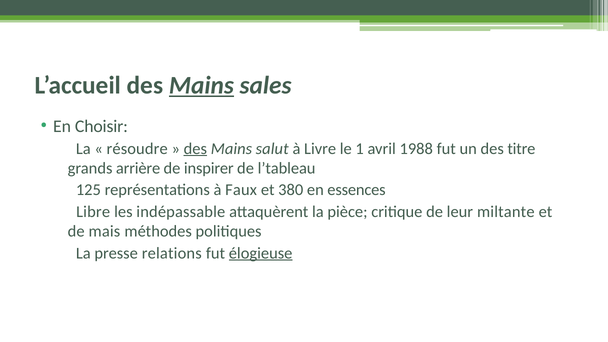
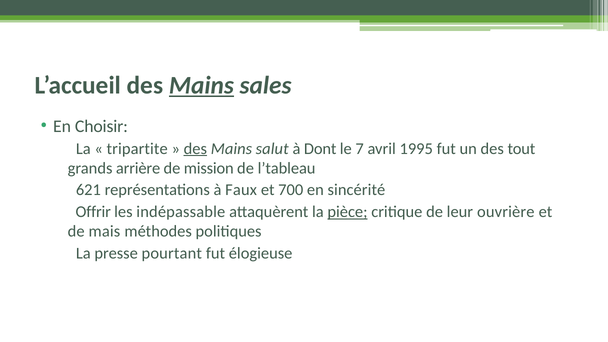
résoudre: résoudre -> tripartite (137, 149)
Livre: Livre -> Dont (320, 149)
1: 1 -> 7 (360, 149)
1988: 1988 -> 1995 (416, 149)
titre: titre -> tout (521, 149)
inspirer: inspirer -> mission (209, 168)
125: 125 -> 621 (88, 190)
380: 380 -> 700 (291, 190)
essences: essences -> sincérité (356, 190)
Libre: Libre -> Offrir (93, 212)
pièce underline: none -> present (348, 212)
miltante: miltante -> ouvrière (506, 212)
relations: relations -> pourtant (172, 253)
élogieuse underline: present -> none (261, 253)
